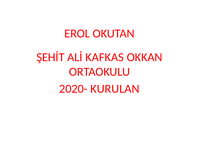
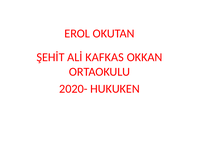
KURULAN: KURULAN -> HUKUKEN (115, 89)
